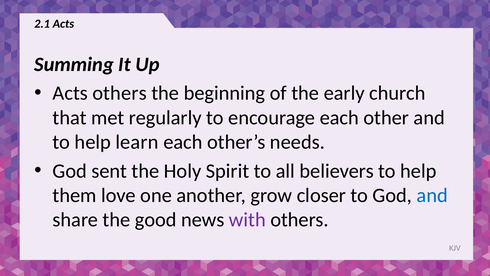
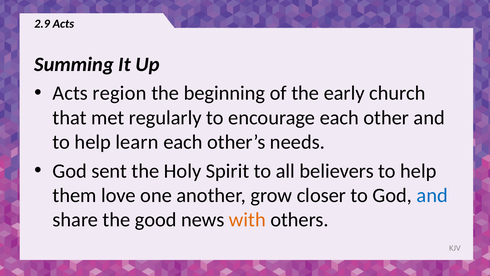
2.1: 2.1 -> 2.9 (42, 24)
Acts others: others -> region (120, 93)
with colour: purple -> orange (247, 220)
